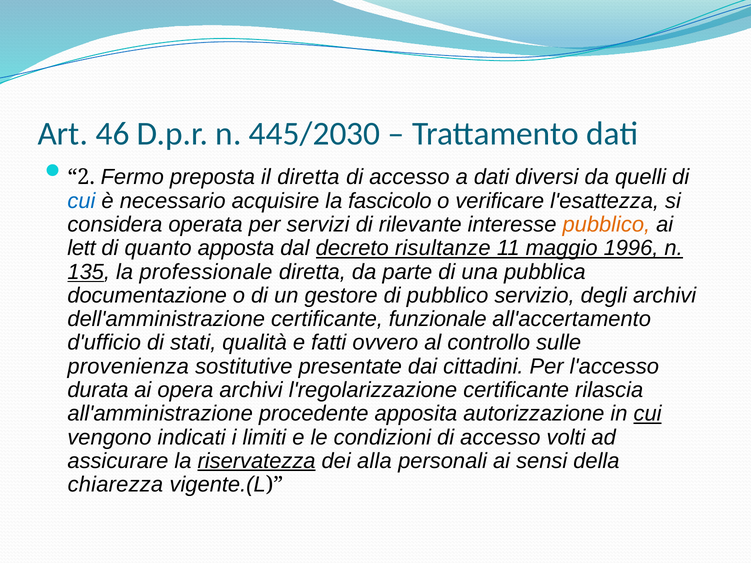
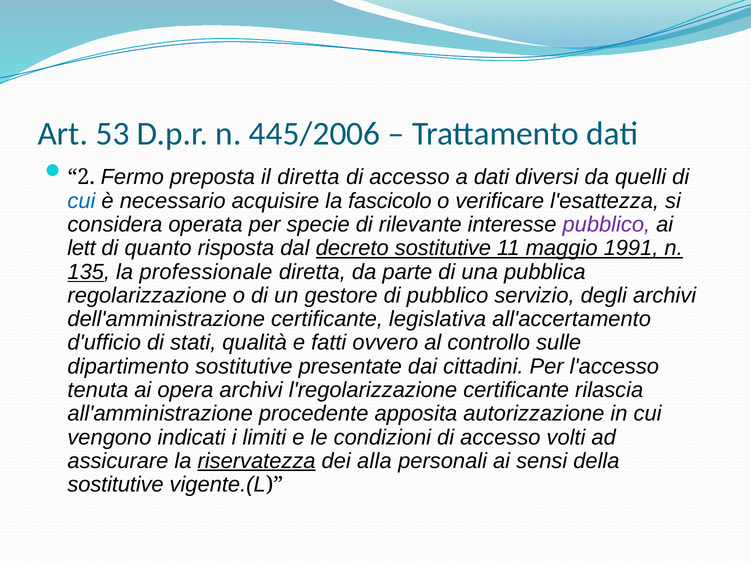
46: 46 -> 53 (113, 134)
445/2030: 445/2030 -> 445/2006 (315, 134)
servizi: servizi -> specie (318, 225)
pubblico colour: orange -> purple (606, 225)
apposta: apposta -> risposta (236, 248)
decreto risultanze: risultanze -> sostitutive (443, 248)
1996: 1996 -> 1991 (631, 248)
documentazione: documentazione -> regolarizzazione (147, 296)
funzionale: funzionale -> legislativa (438, 319)
provenienza: provenienza -> dipartimento (128, 367)
durata: durata -> tenuta (98, 390)
cui underline: present -> none (648, 414)
chiarezza: chiarezza -> sostitutive (116, 485)
